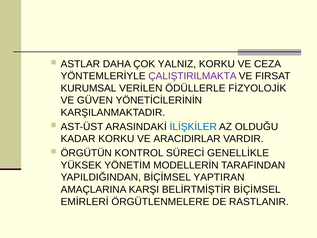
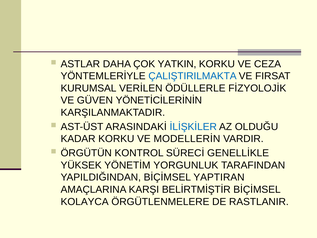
YALNIZ: YALNIZ -> YATKIN (177, 64)
ÇALIŞTIRILMAKTA colour: purple -> blue (192, 76)
ARACIDIRLAR: ARACIDIRLAR -> MODELLERİN (187, 139)
MODELLERİN: MODELLERİN -> YORGUNLUK (186, 165)
EMİRLERİ: EMİRLERİ -> KOLAYCA (85, 201)
